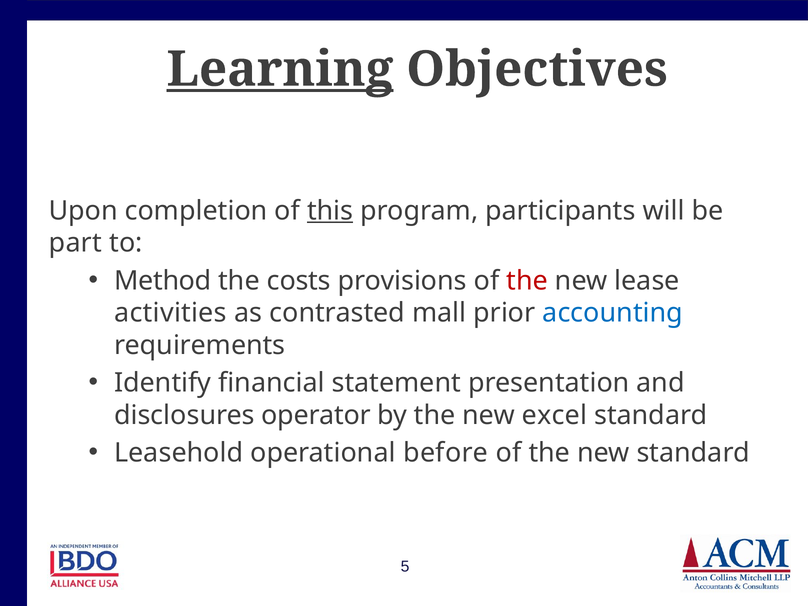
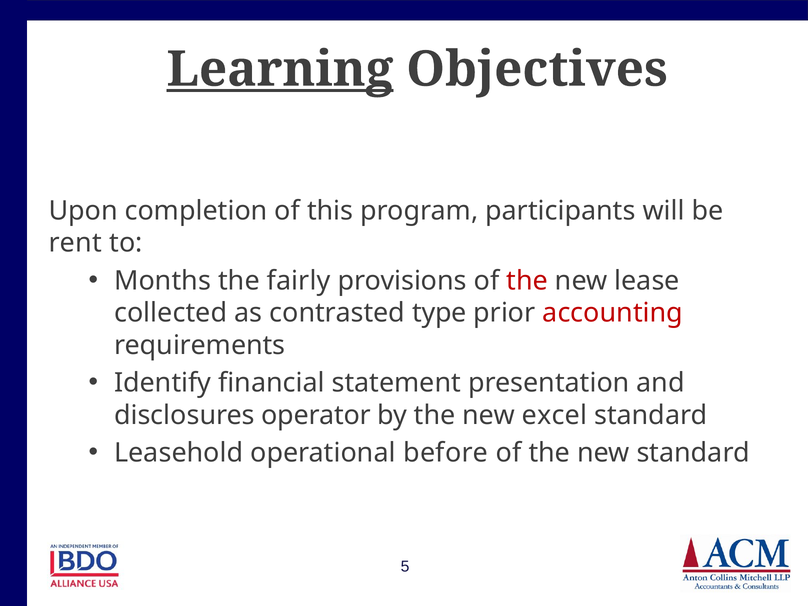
this underline: present -> none (330, 211)
part: part -> rent (75, 243)
Method: Method -> Months (163, 281)
costs: costs -> fairly (299, 281)
activities: activities -> collected (171, 313)
mall: mall -> type (439, 313)
accounting colour: blue -> red (613, 313)
